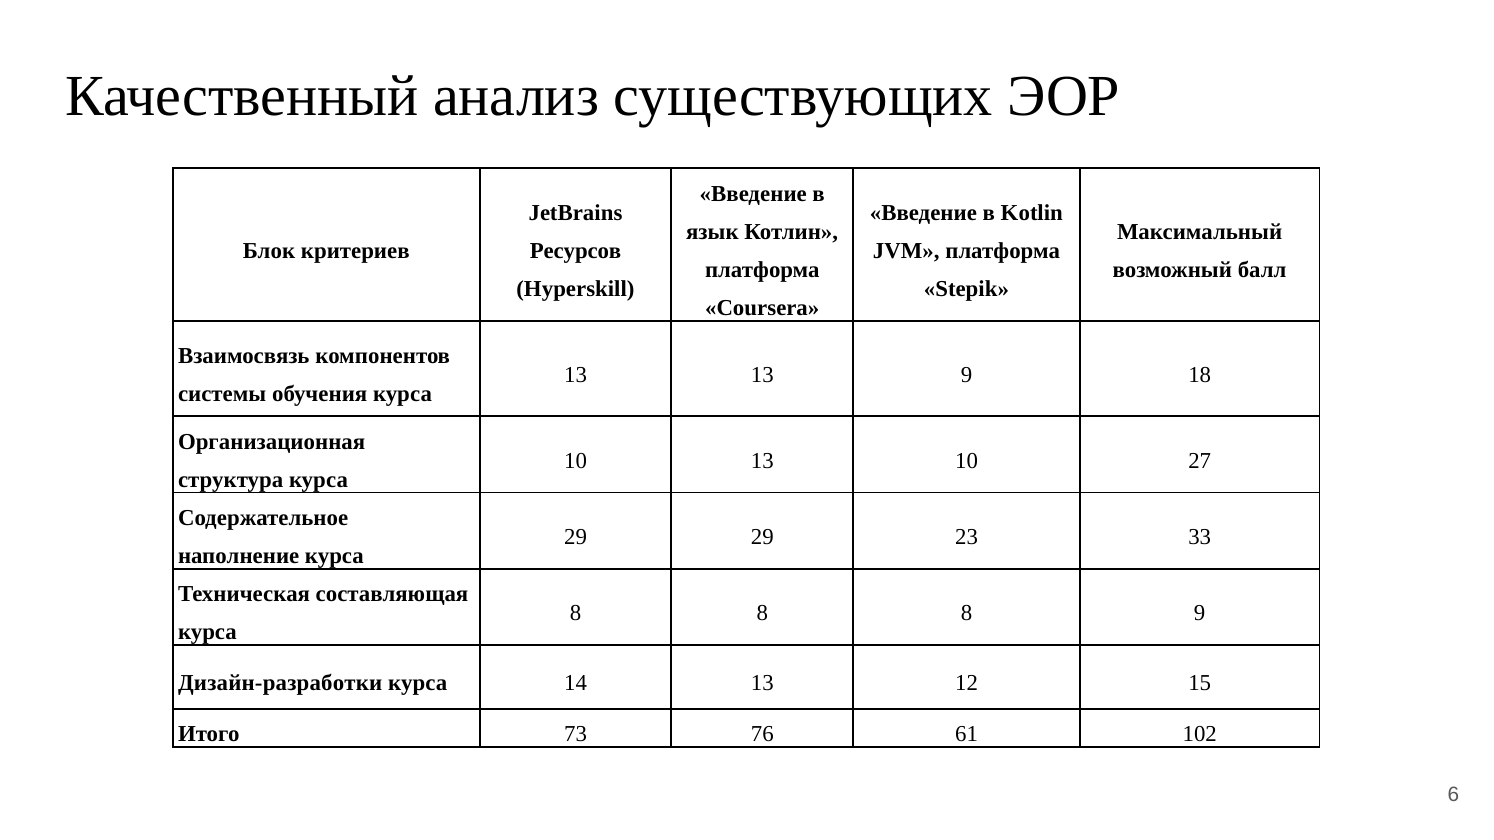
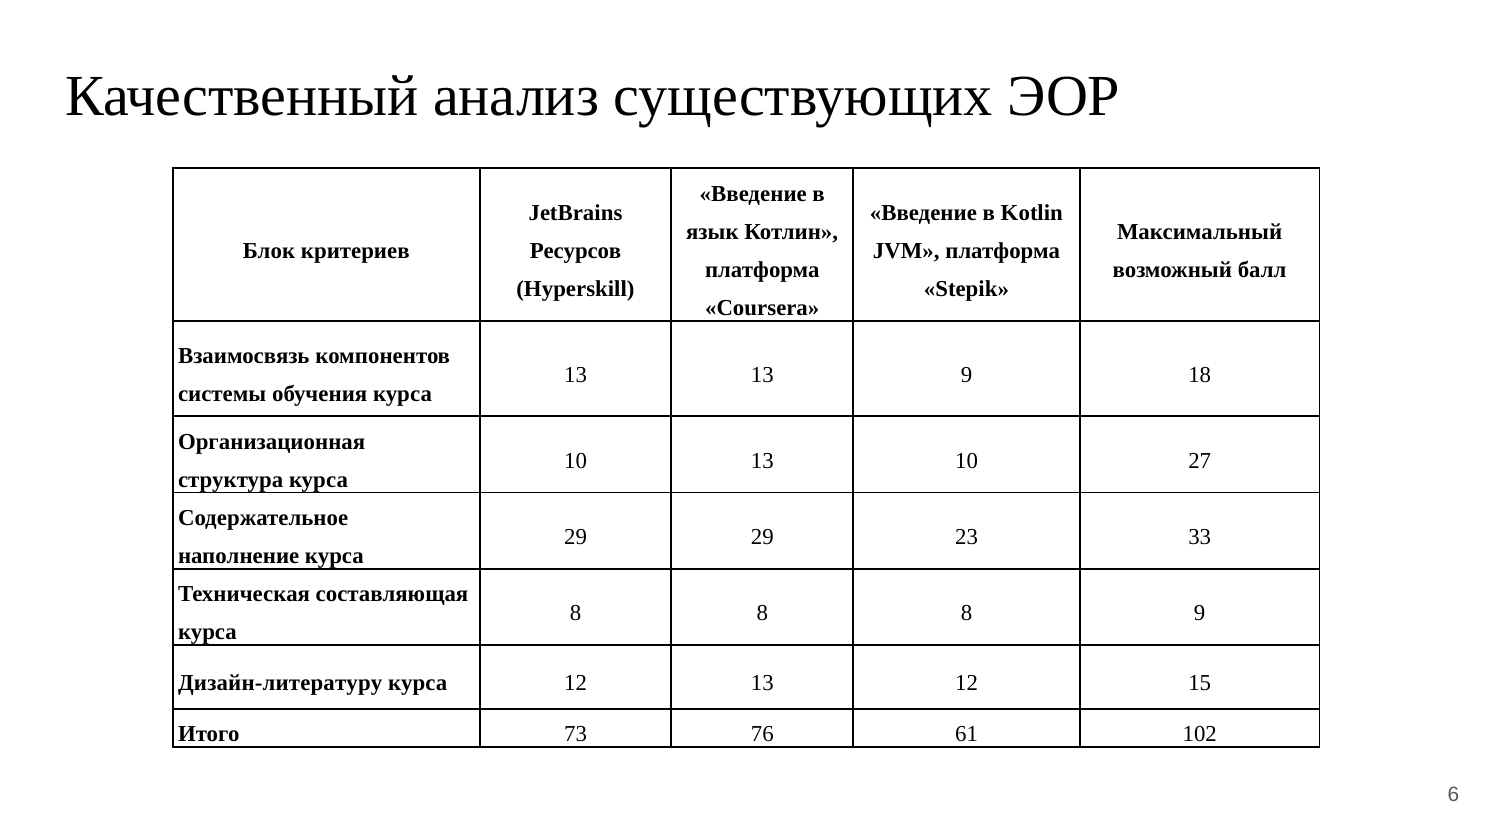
Дизайн-разработки: Дизайн-разработки -> Дизайн-литературу (280, 684)
курса 14: 14 -> 12 (576, 684)
